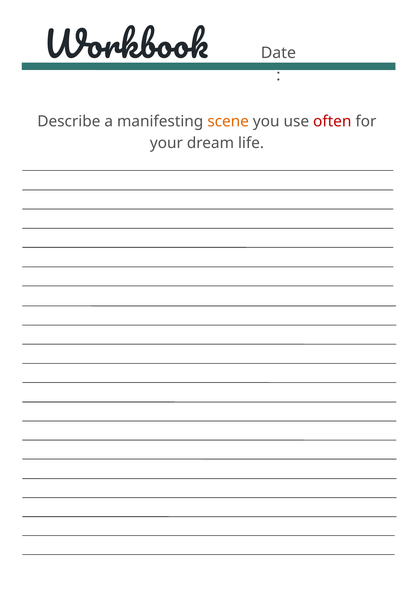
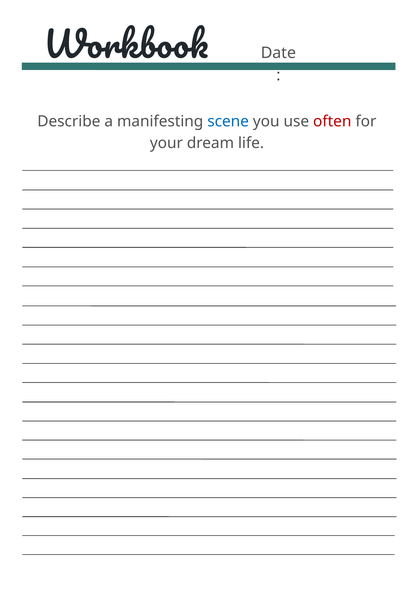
scene colour: orange -> blue (228, 121)
